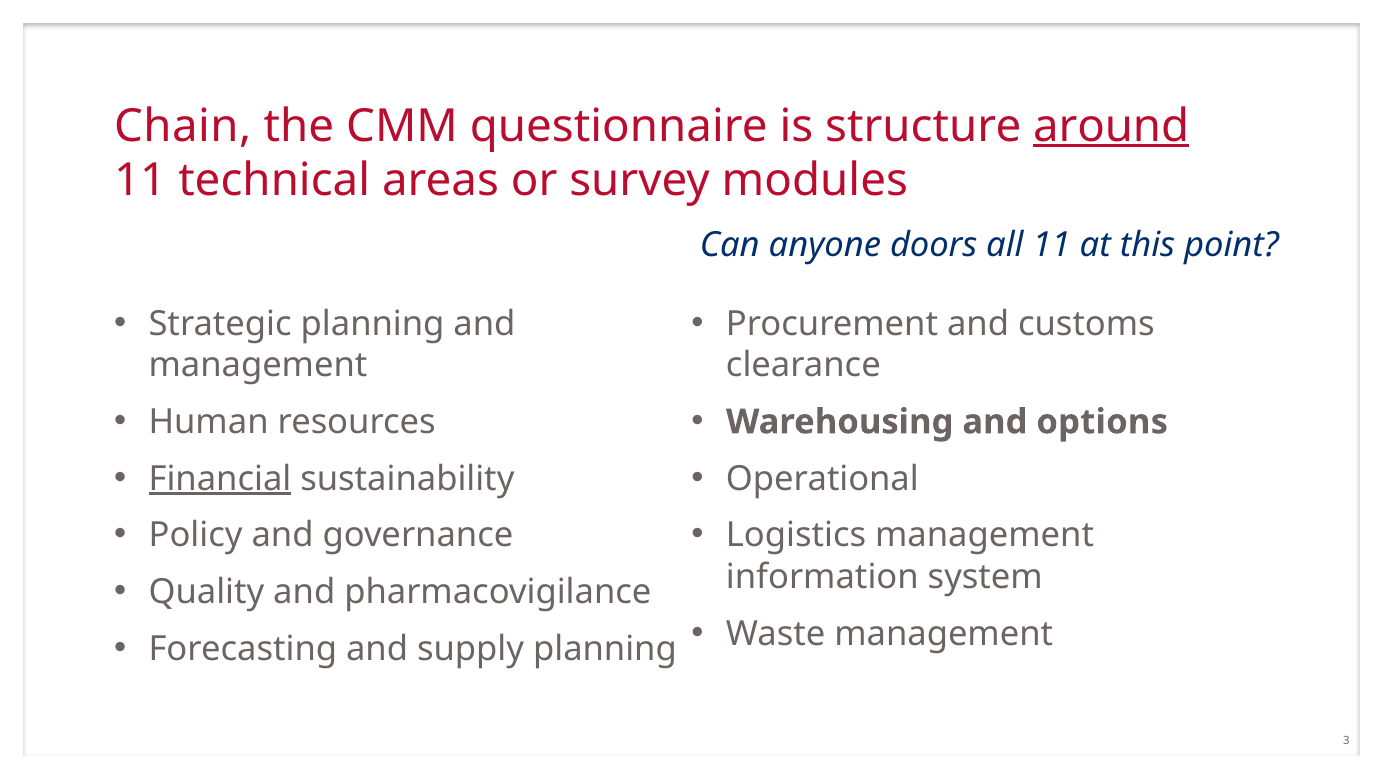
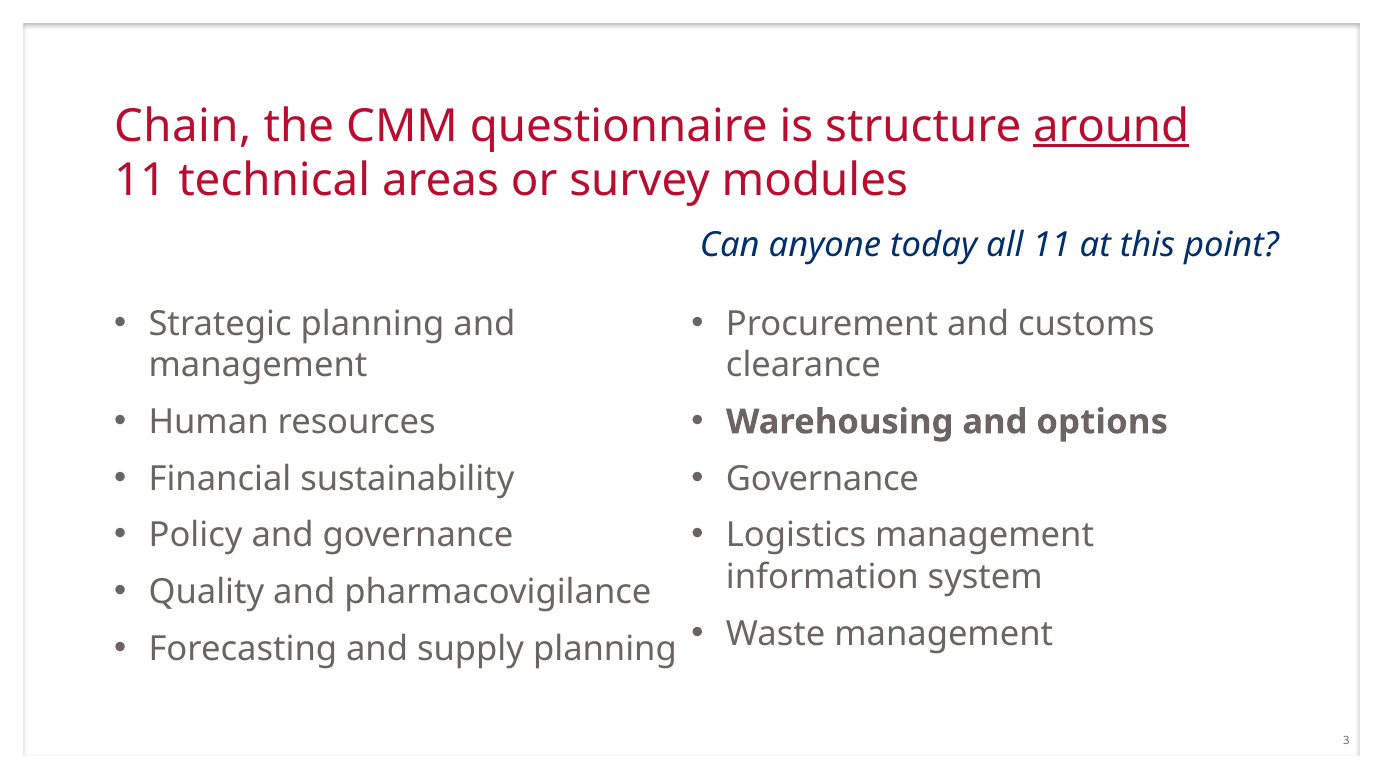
doors: doors -> today (934, 245)
Financial underline: present -> none (220, 479)
Operational: Operational -> Governance (822, 479)
